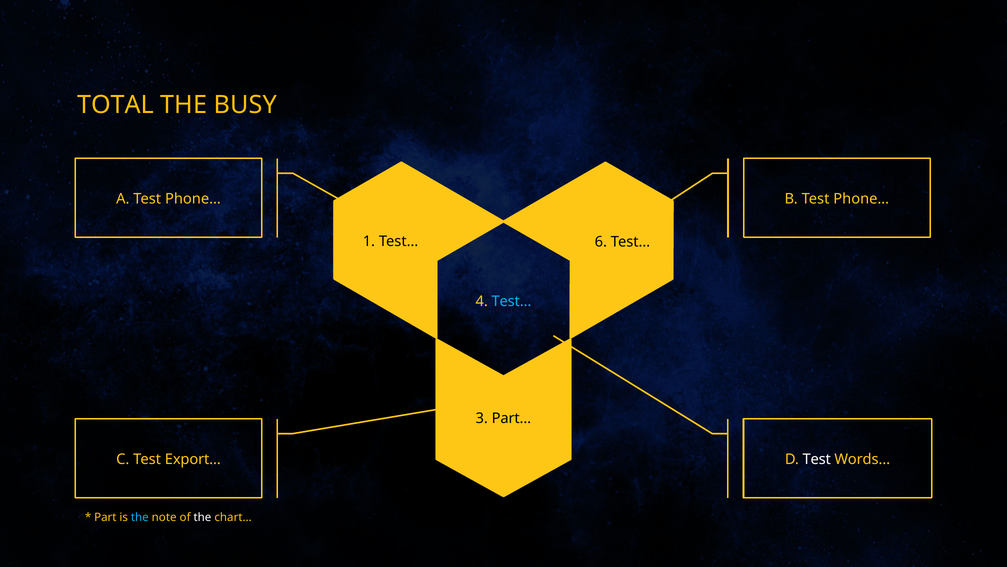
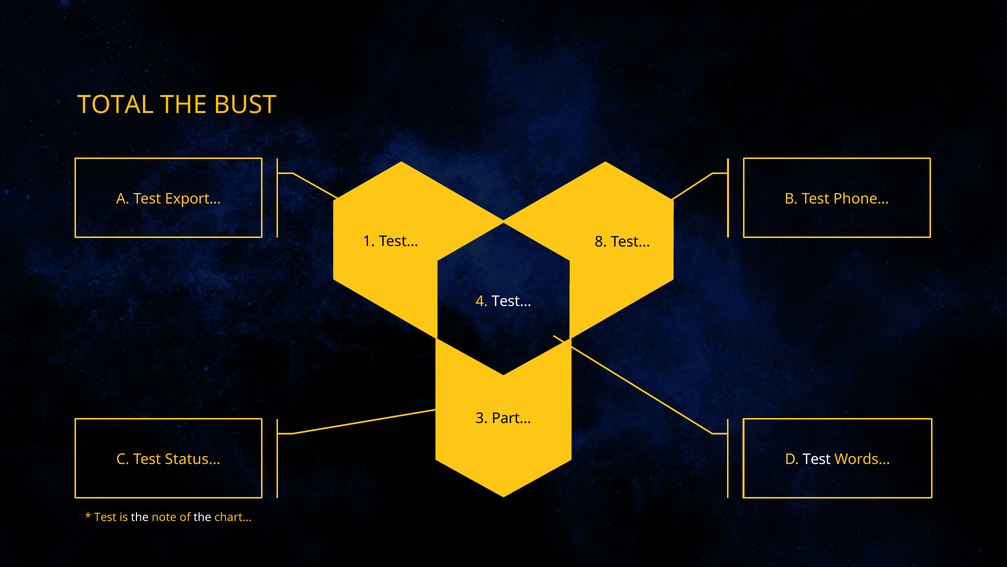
BUSY: BUSY -> BUST (245, 105)
A Test Phone…: Phone… -> Export… (193, 199)
6: 6 -> 8 (601, 241)
Test… colour: light blue -> white (511, 301)
Export…: Export… -> Status… (193, 459)
Part: Part -> Test (105, 517)
the colour: light blue -> white (140, 517)
